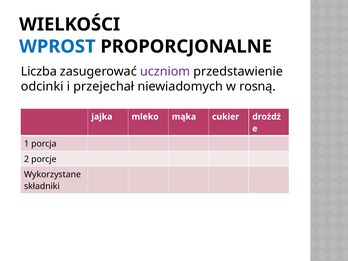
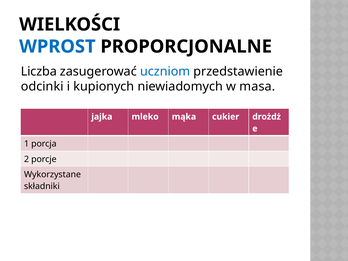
uczniom colour: purple -> blue (165, 71)
przejechał: przejechał -> kupionych (104, 86)
rosną: rosną -> masa (257, 86)
